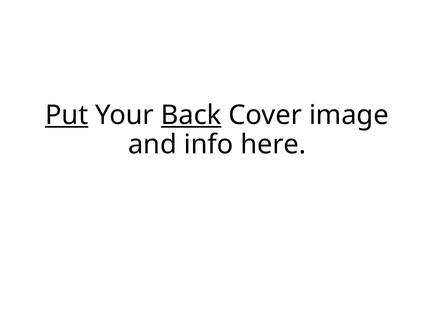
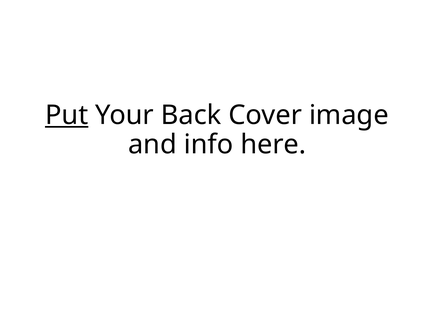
Back underline: present -> none (191, 115)
